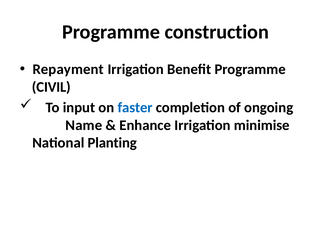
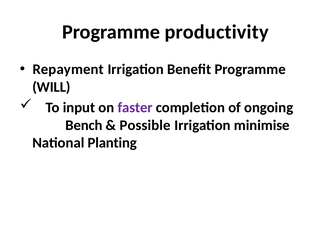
construction: construction -> productivity (217, 32)
CIVIL: CIVIL -> WILL (51, 87)
faster colour: blue -> purple (135, 108)
Name: Name -> Bench (84, 125)
Enhance: Enhance -> Possible (145, 125)
